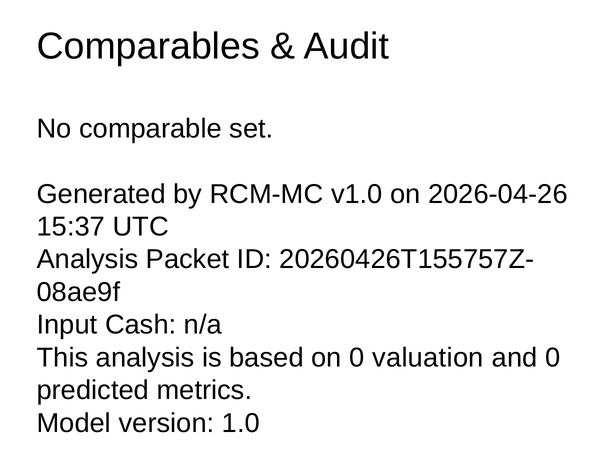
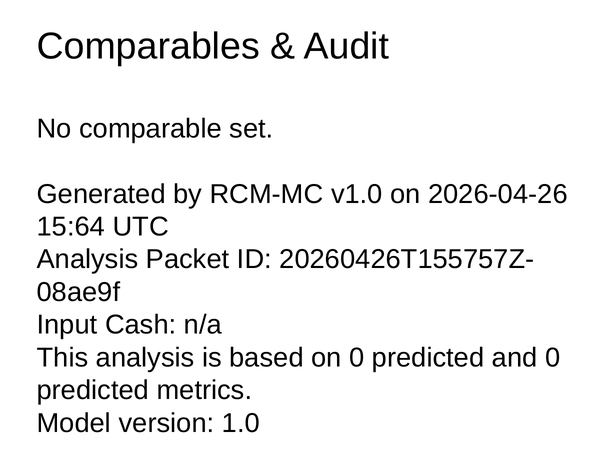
15:37: 15:37 -> 15:64 (71, 227)
on 0 valuation: valuation -> predicted (428, 358)
